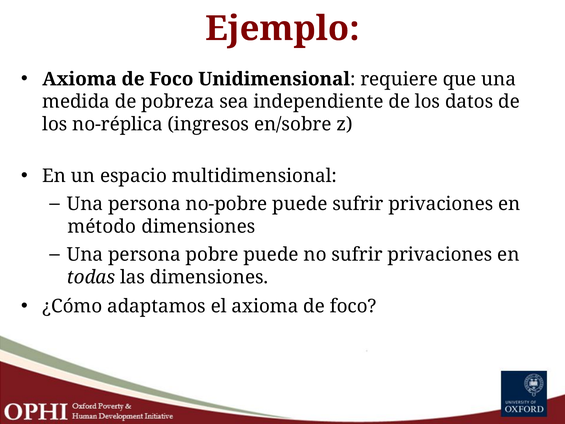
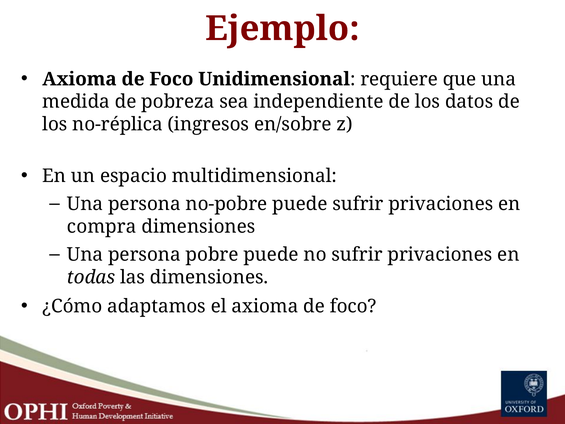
método: método -> compra (102, 226)
